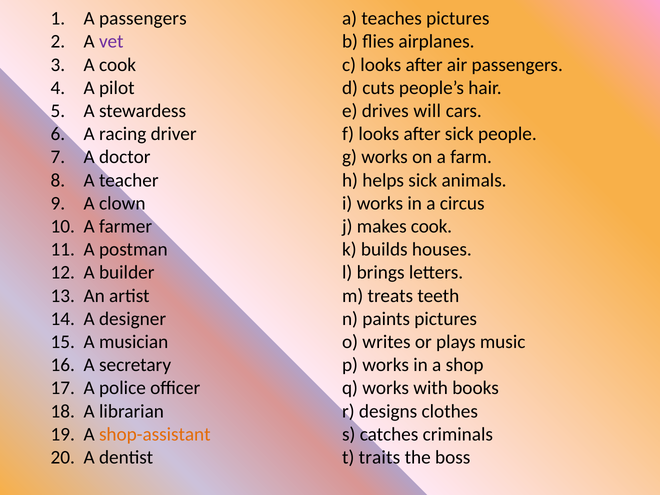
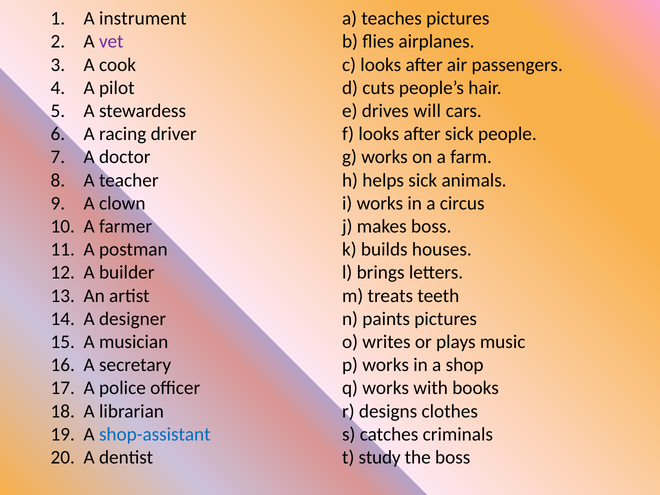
A passengers: passengers -> instrument (143, 18)
makes cook: cook -> boss (431, 226)
shop-assistant colour: orange -> blue (155, 434)
traits: traits -> study (380, 457)
